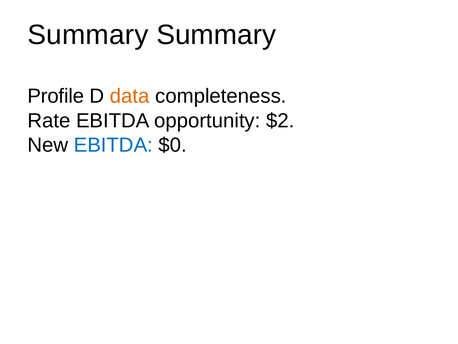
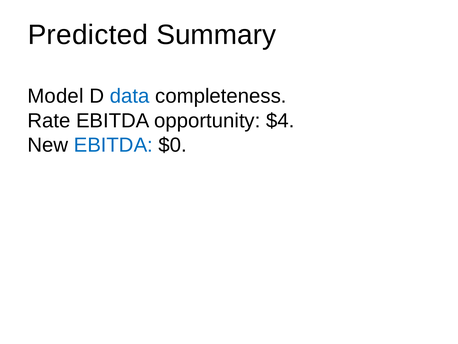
Summary: Summary -> Predicted (88, 35)
Profile: Profile -> Model (56, 96)
data colour: orange -> blue (130, 96)
$2: $2 -> $4 (280, 120)
